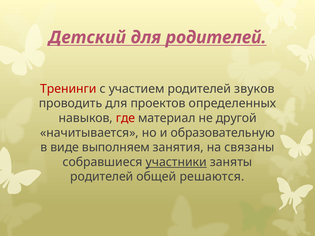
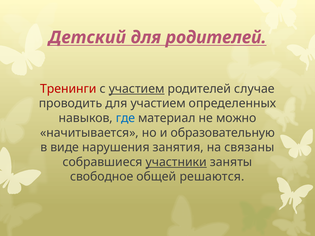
участием underline: none -> present (137, 89)
звуков: звуков -> случае (254, 89)
для проектов: проектов -> участием (158, 104)
где colour: red -> blue (125, 118)
другой: другой -> можно (236, 118)
выполняем: выполняем -> нарушения (116, 148)
родителей: родителей -> свободное (102, 177)
